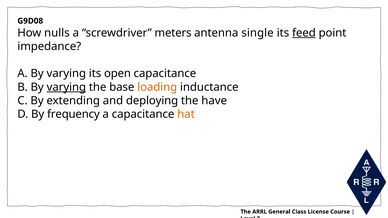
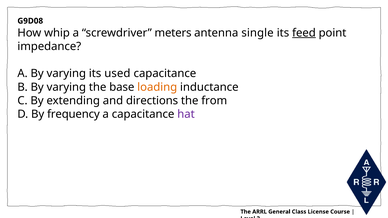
nulls: nulls -> whip (57, 33)
open: open -> used (117, 74)
varying underline: present -> none (66, 87)
deploying: deploying -> directions (152, 101)
have: have -> from (214, 101)
hat colour: orange -> purple (186, 114)
